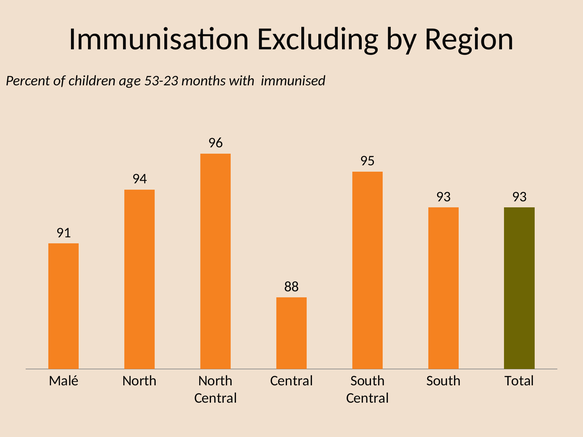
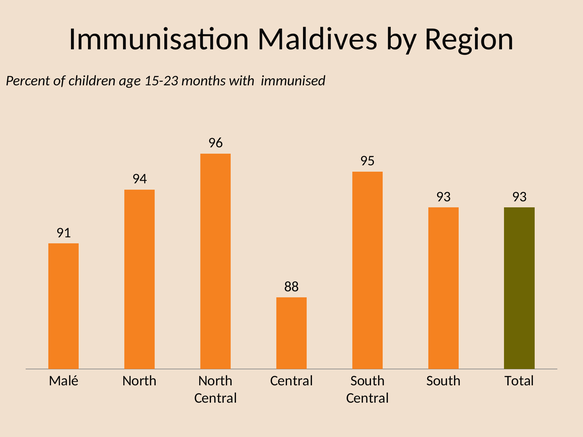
Excluding: Excluding -> Maldives (317, 39)
53-23: 53-23 -> 15-23 (161, 81)
